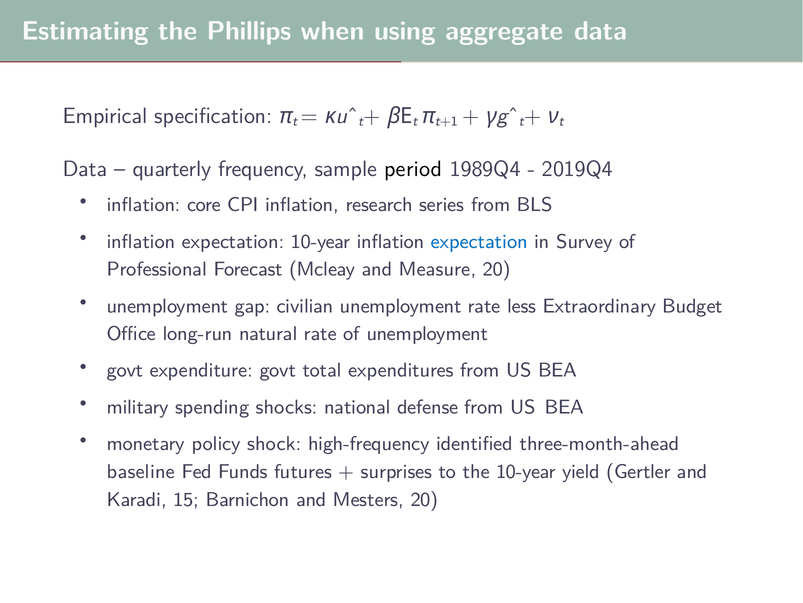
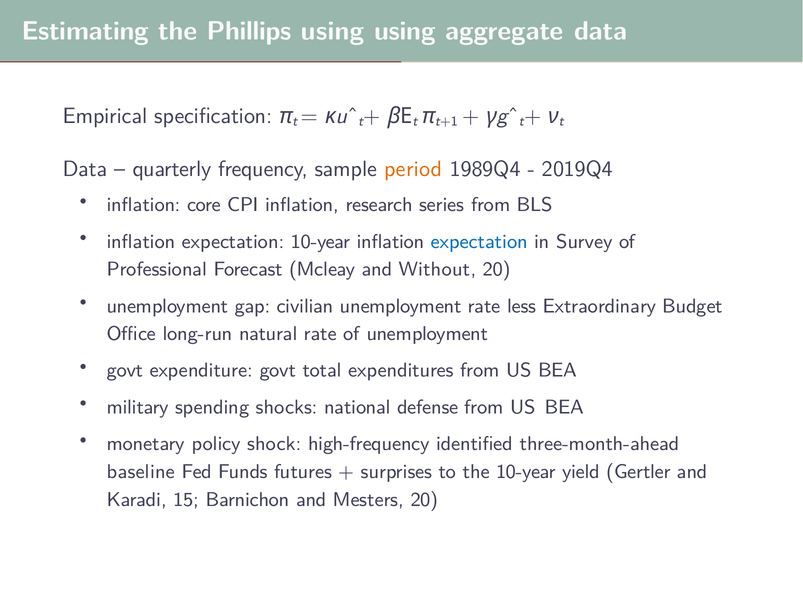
Phillips when: when -> using (333, 31)
period colour: black -> orange (413, 169)
Measure: Measure -> Without (437, 269)
